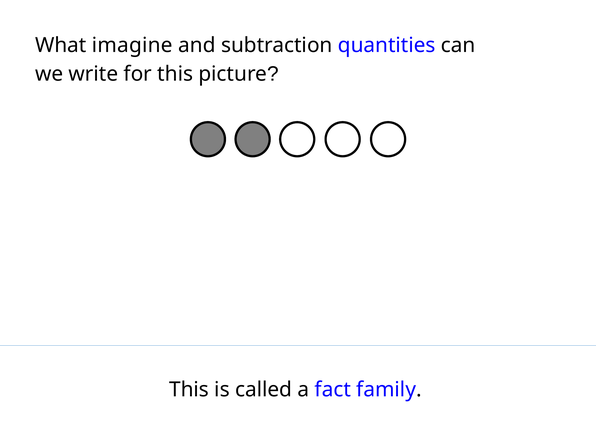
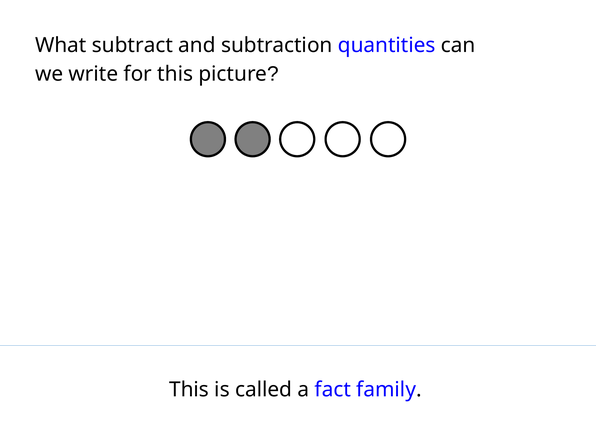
imagine: imagine -> subtract (132, 45)
